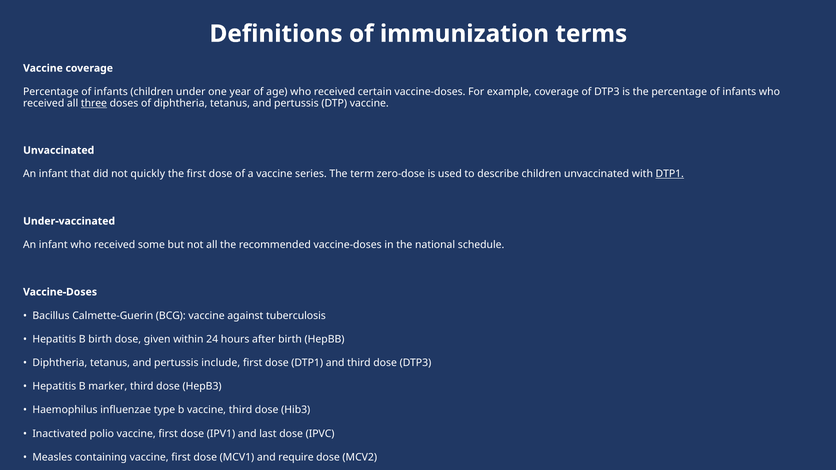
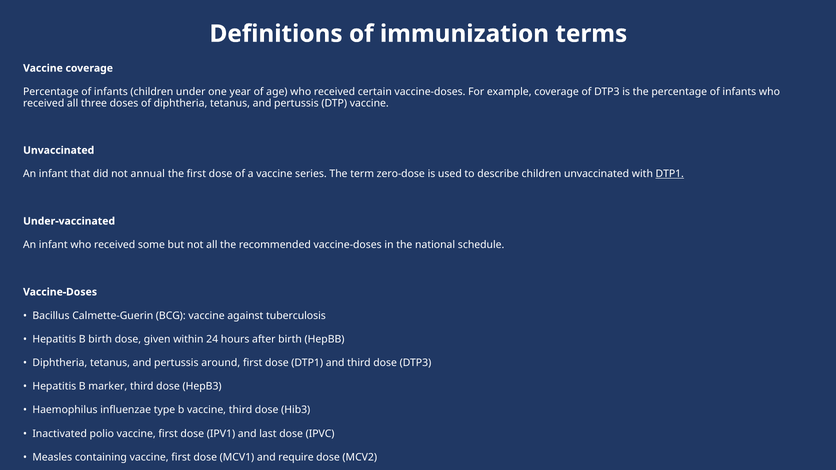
three underline: present -> none (94, 103)
quickly: quickly -> annual (148, 174)
include: include -> around (221, 363)
